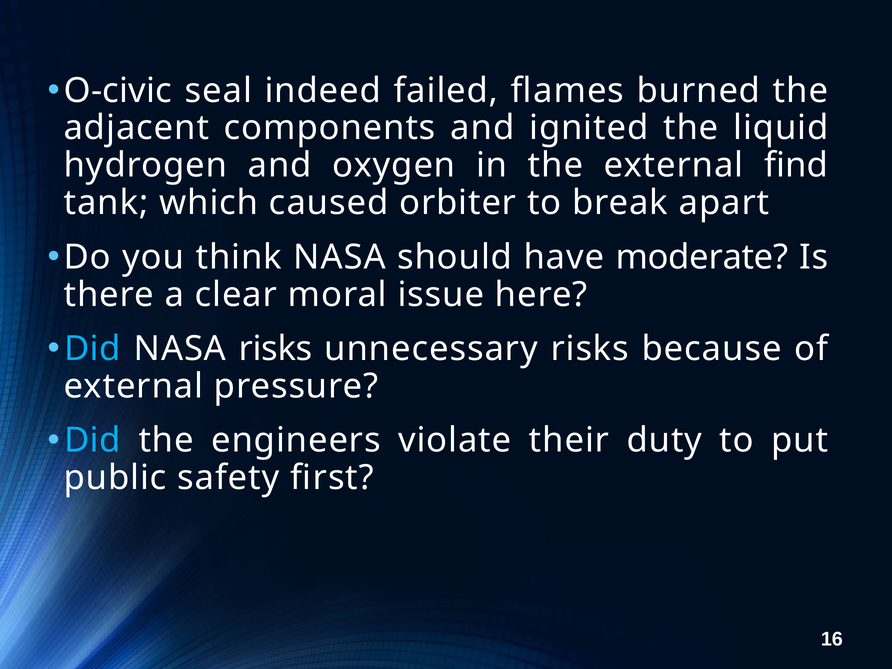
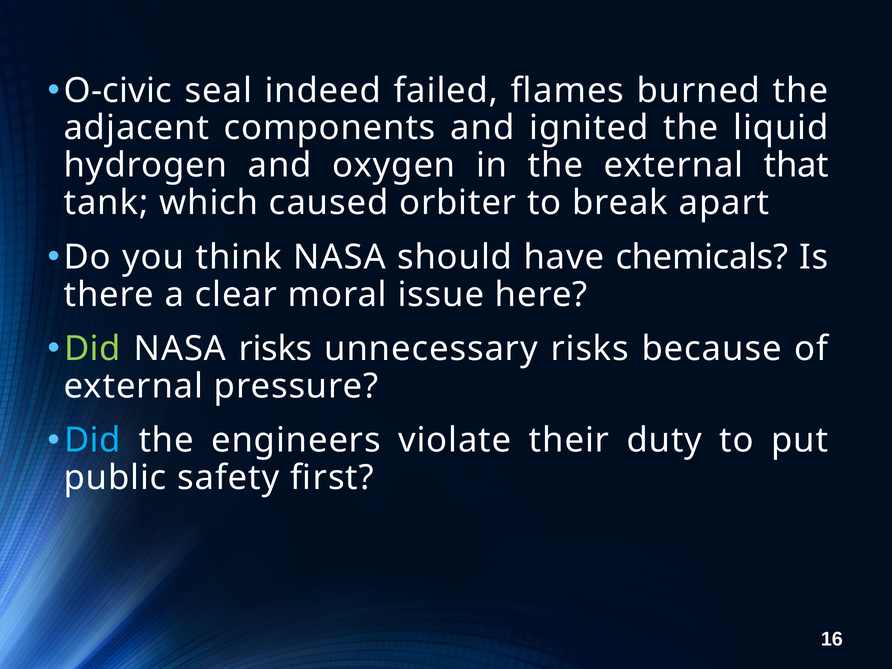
find: find -> that (796, 166)
moderate: moderate -> chemicals (702, 257)
Did colour: light blue -> light green (92, 349)
